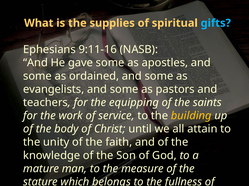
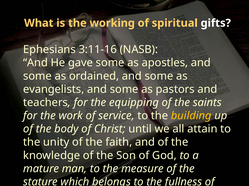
supplies: supplies -> working (112, 23)
gifts colour: light blue -> white (216, 23)
9:11-16: 9:11-16 -> 3:11-16 (98, 50)
